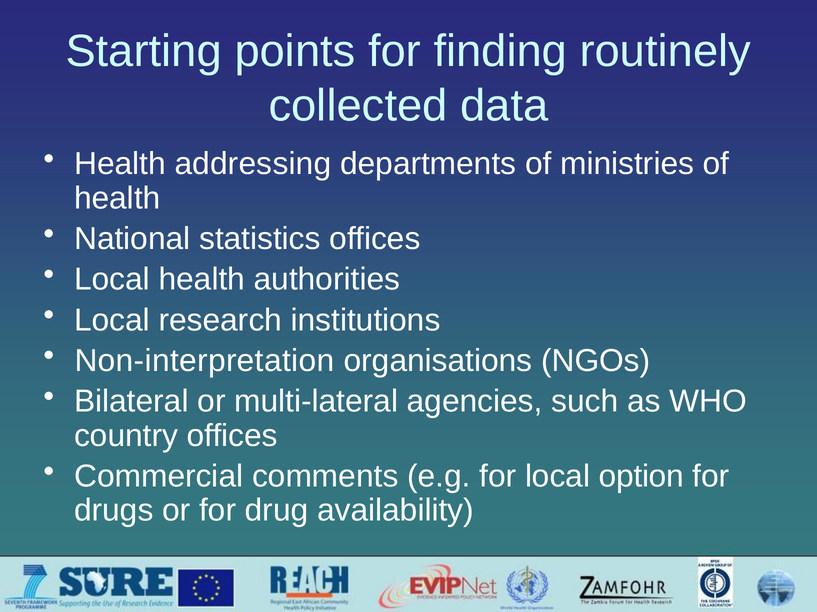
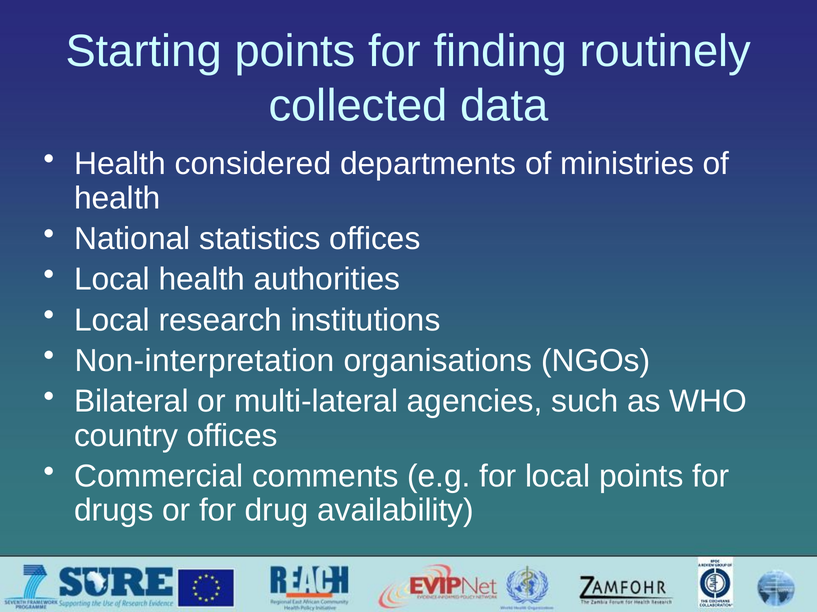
addressing: addressing -> considered (253, 164)
local option: option -> points (641, 477)
